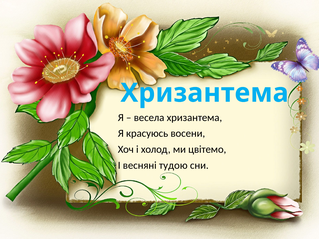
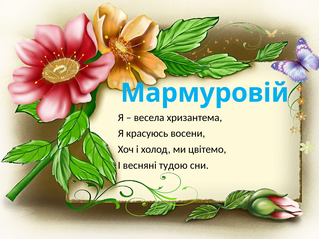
Хризантема: Хризантема -> Мармуровій (205, 93)
